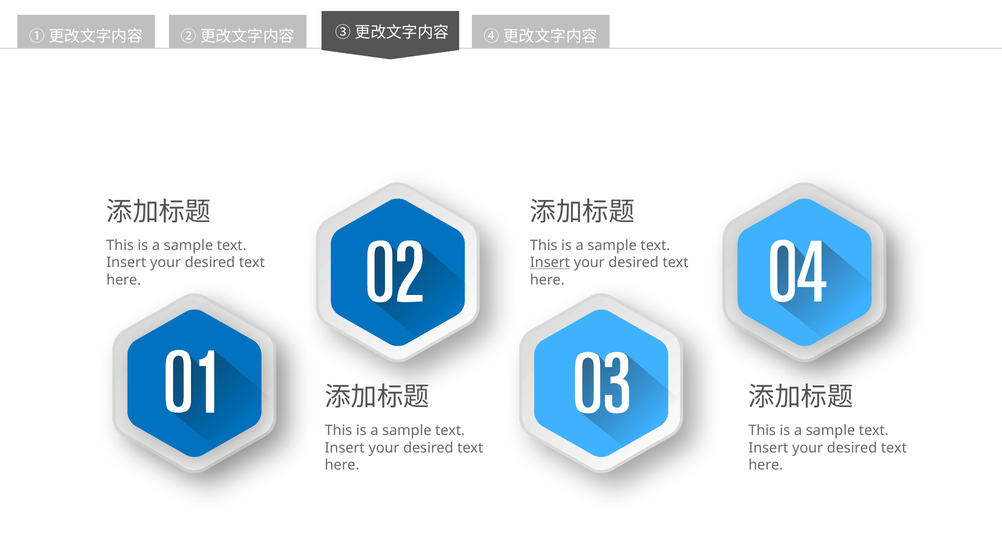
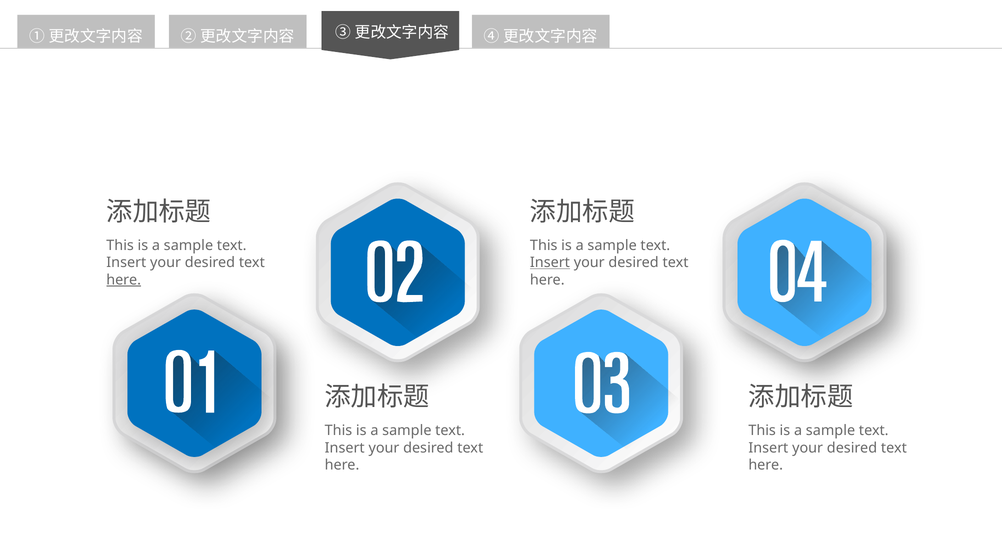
here underline: none -> present (124, 280)
